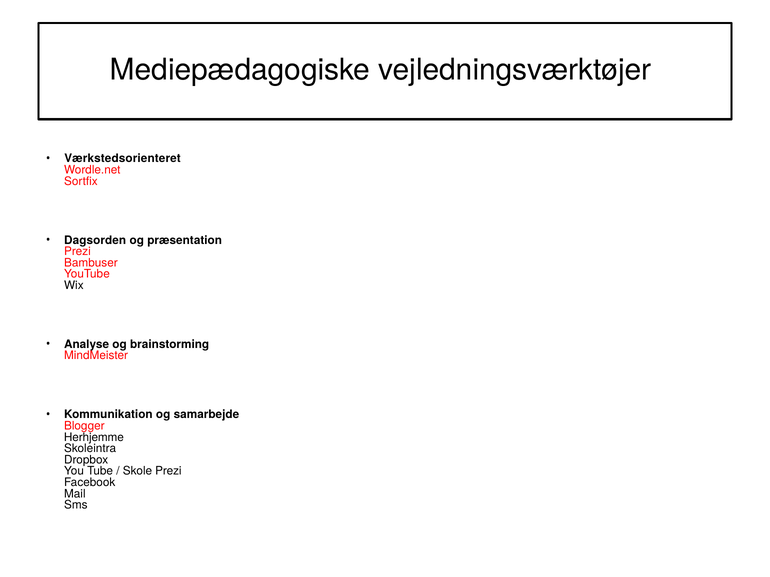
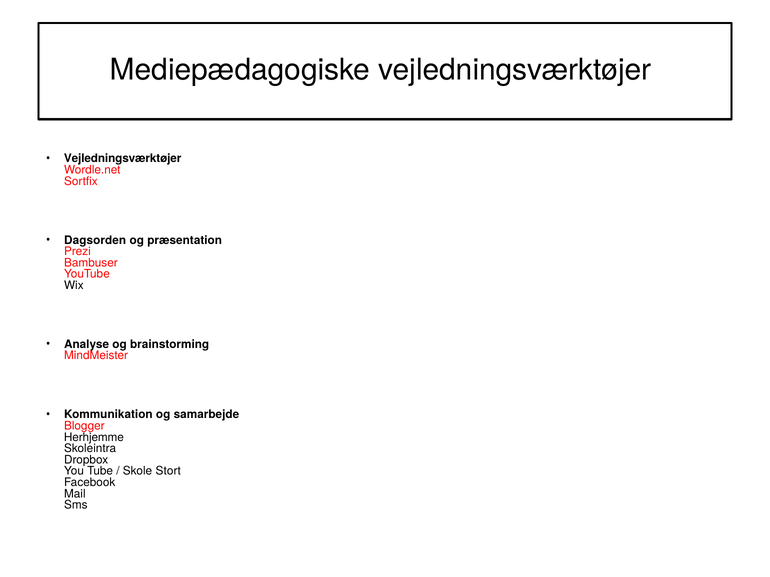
Værkstedsorienteret: Værkstedsorienteret -> Vejledningsværktøjer (123, 159)
Skole Prezi: Prezi -> Stort (168, 471)
